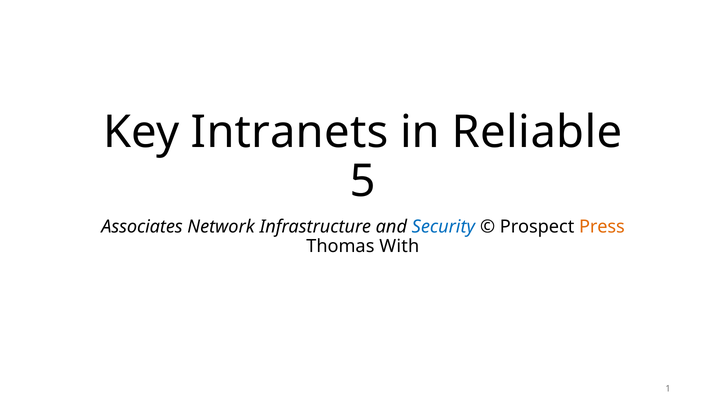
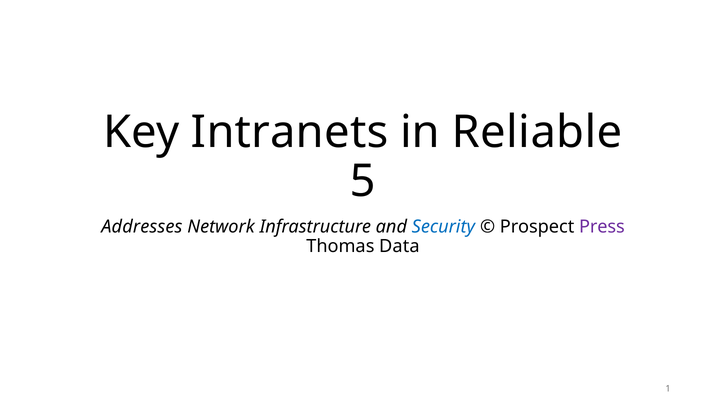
Associates: Associates -> Addresses (142, 227)
Press colour: orange -> purple (602, 227)
With: With -> Data (399, 247)
